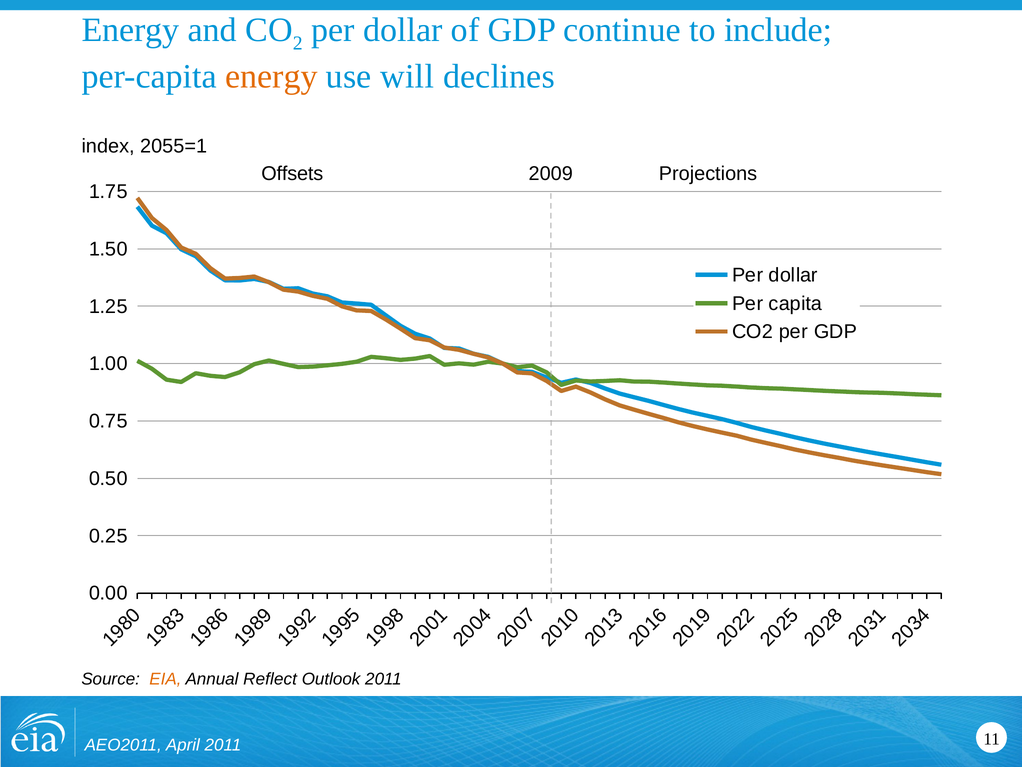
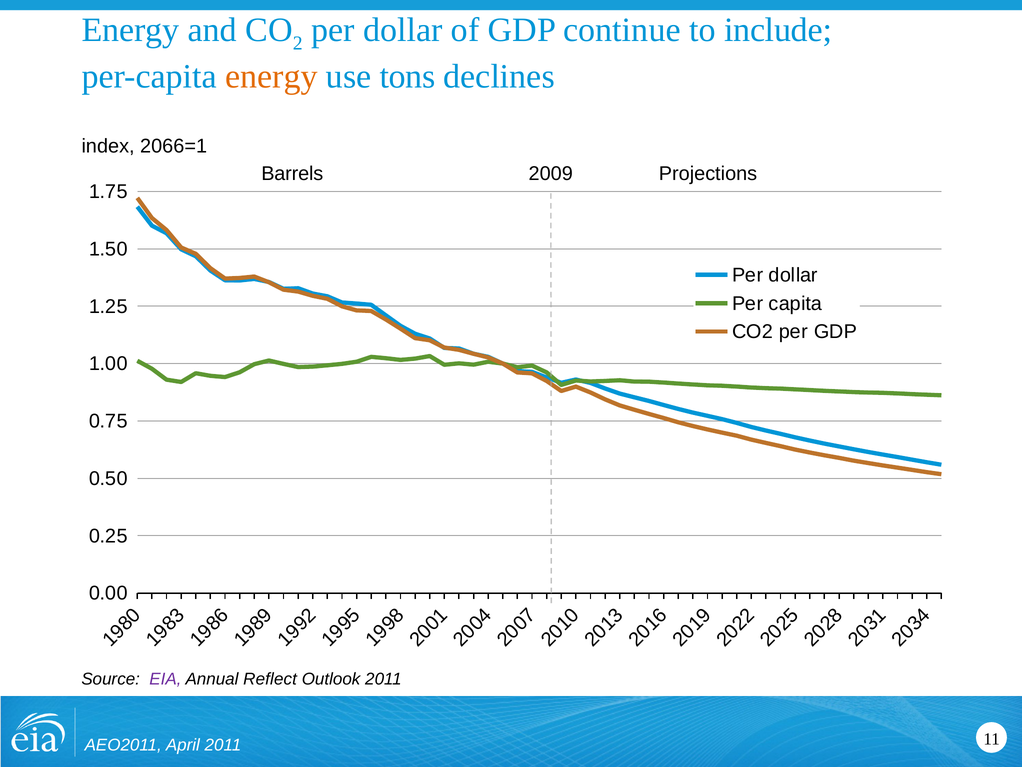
will: will -> tons (408, 77)
2055=1: 2055=1 -> 2066=1 (174, 146)
Offsets: Offsets -> Barrels (292, 174)
EIA colour: orange -> purple (165, 679)
